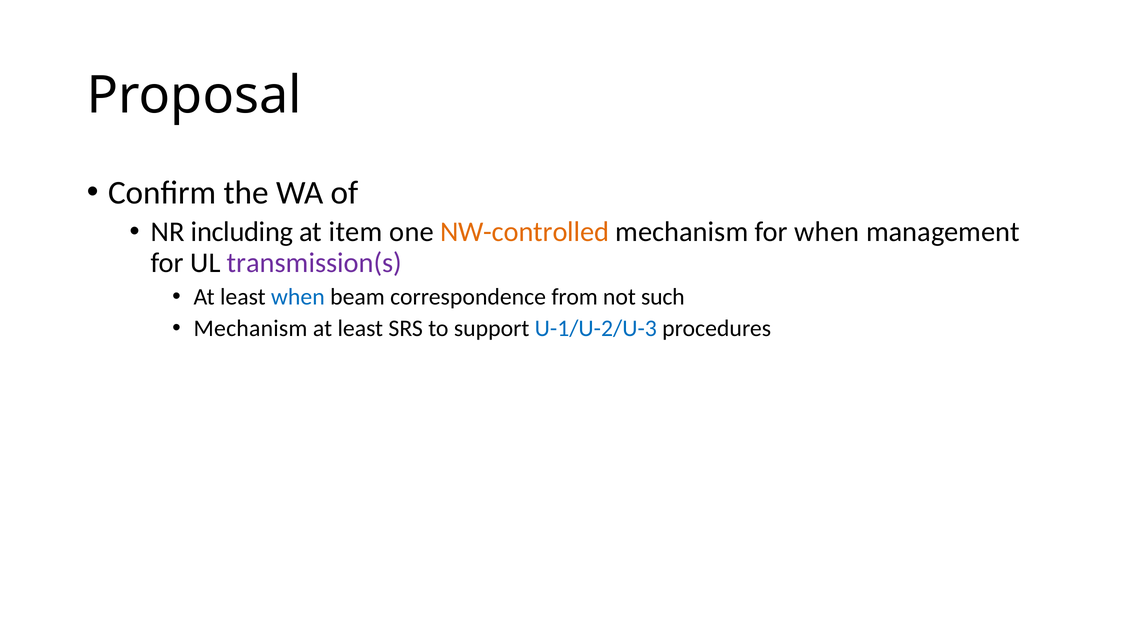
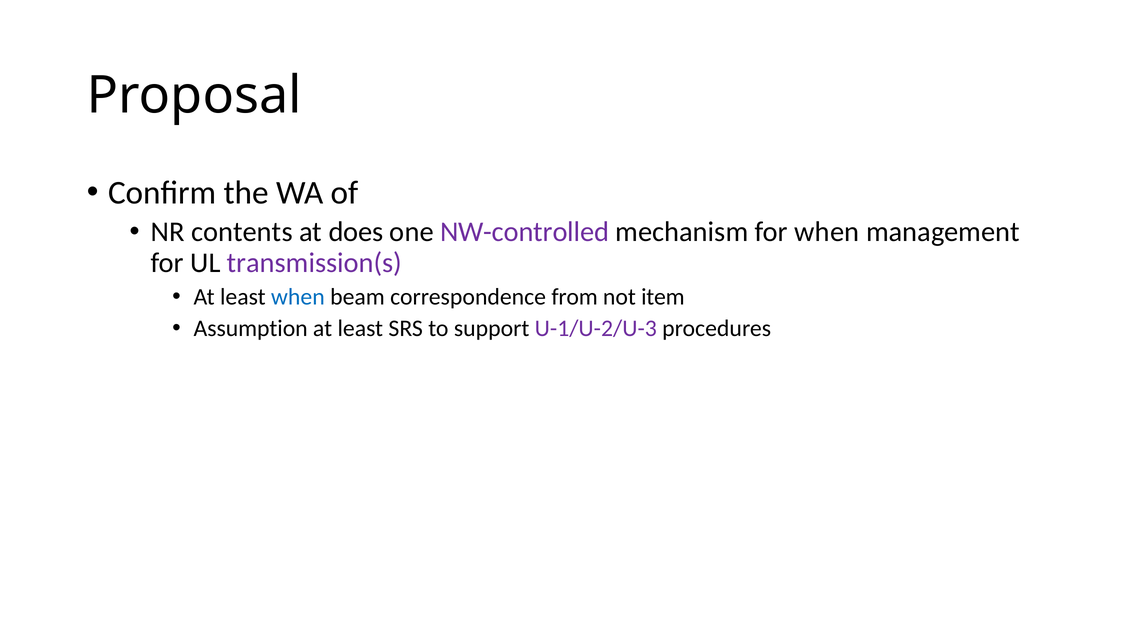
including: including -> contents (242, 232)
item: item -> does (356, 232)
NW-controlled colour: orange -> purple (525, 232)
such: such -> item (663, 297)
Mechanism: Mechanism -> Assumption (251, 328)
U-1/U-2/U-3 colour: blue -> purple (596, 328)
